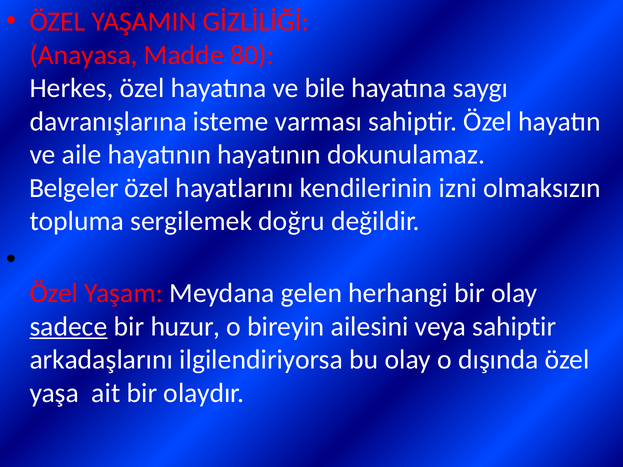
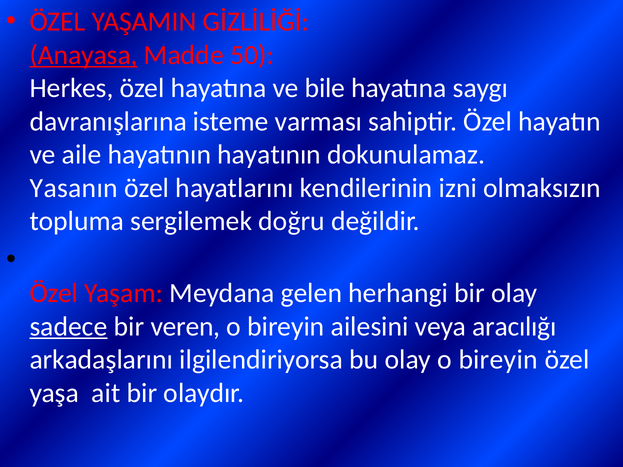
Anayasa underline: none -> present (84, 55)
80: 80 -> 50 (252, 55)
Belgeler: Belgeler -> Yasanın (74, 188)
huzur: huzur -> veren (185, 327)
veya sahiptir: sahiptir -> aracılığı (514, 327)
olay o dışında: dışında -> bireyin (498, 360)
